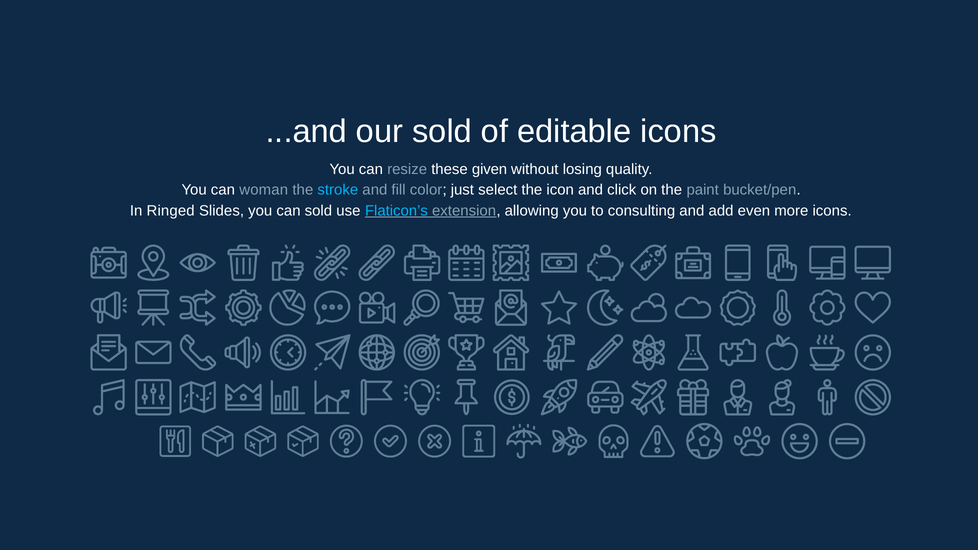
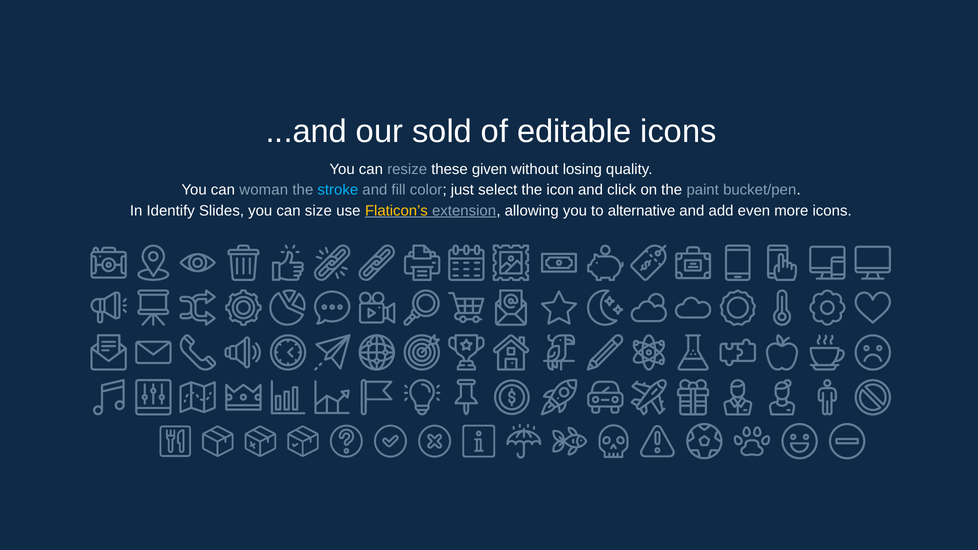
Ringed: Ringed -> Identify (171, 211)
can sold: sold -> size (318, 211)
Flaticon’s colour: light blue -> yellow (396, 211)
consulting: consulting -> alternative (642, 211)
